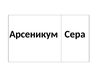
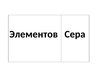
Арсеникум: Арсеникум -> Элементов (34, 34)
